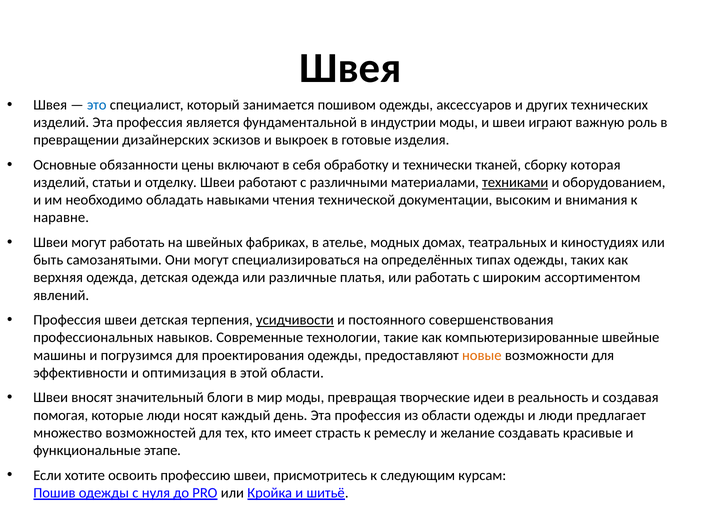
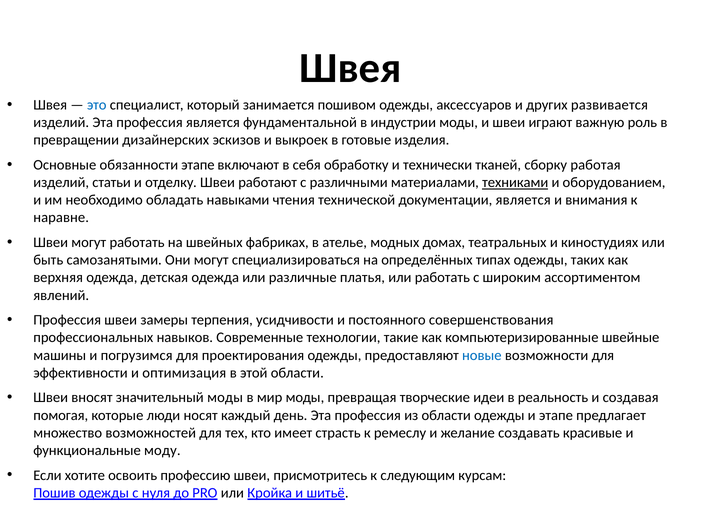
технических: технических -> развивается (609, 105)
обязанности цены: цены -> этапе (198, 165)
которая: которая -> работая (596, 165)
документации высоким: высоким -> является (523, 200)
швеи детская: детская -> замеры (164, 320)
усидчивости underline: present -> none (295, 320)
новые colour: orange -> blue (482, 355)
значительный блоги: блоги -> моды (225, 397)
и люди: люди -> этапе (556, 415)
этапе: этапе -> моду (162, 450)
